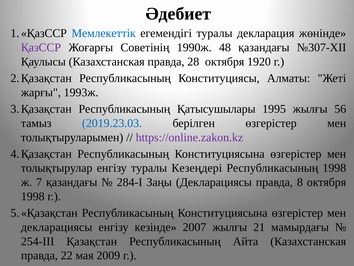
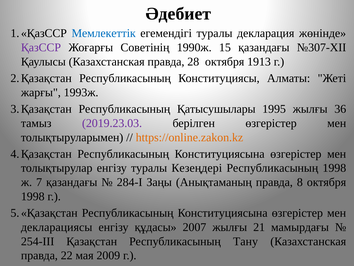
48: 48 -> 15 (225, 47)
1920: 1920 -> 1913 (259, 62)
56: 56 -> 36 (340, 109)
2019.23.03 colour: blue -> purple (112, 123)
https://online.zakon.kz colour: purple -> orange (189, 137)
Заңы Декларациясы: Декларациясы -> Анықтаманың (214, 182)
кезінде: кезінде -> құдасы (156, 227)
Айта: Айта -> Тану (246, 241)
